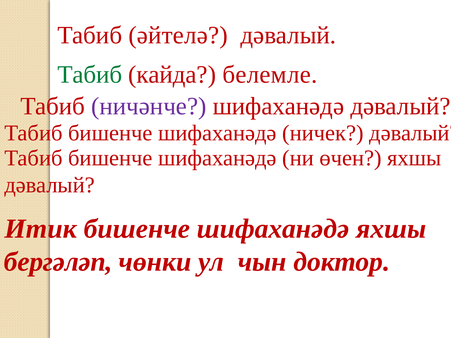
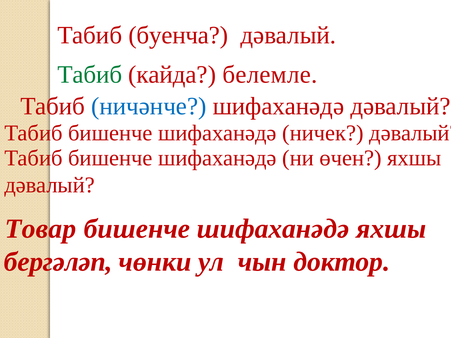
әйтелә: әйтелә -> буенча (178, 35)
ничәнче colour: purple -> blue (149, 106)
Итик: Итик -> Товар (41, 229)
